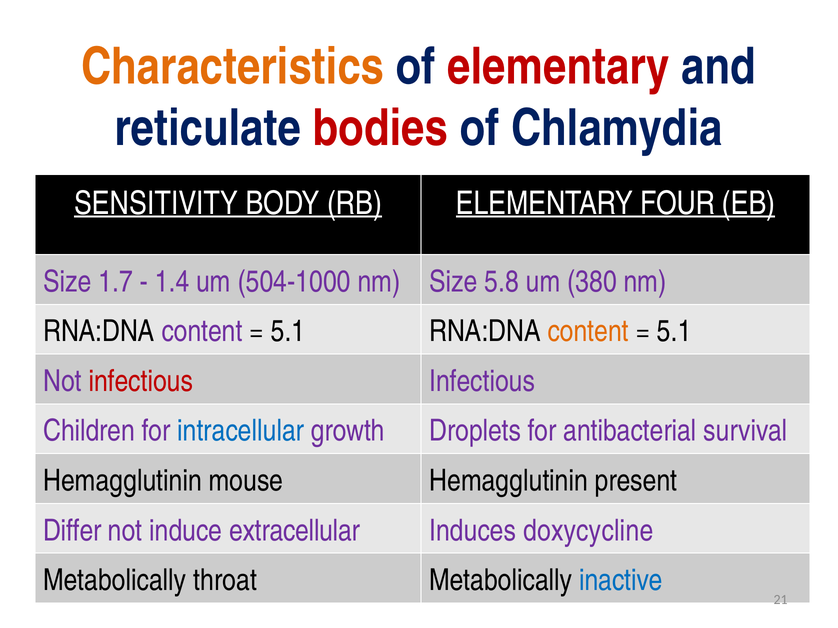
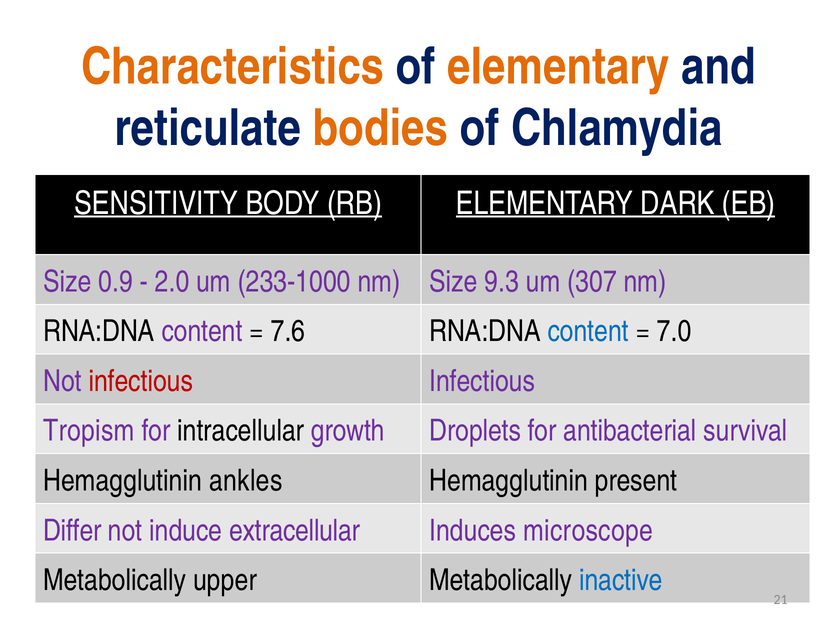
elementary colour: red -> orange (558, 67)
bodies colour: red -> orange (380, 129)
FOUR: FOUR -> DARK (678, 203)
1.7: 1.7 -> 0.9 (116, 282)
1.4: 1.4 -> 2.0 (172, 282)
504-1000: 504-1000 -> 233-1000 (294, 282)
5.8: 5.8 -> 9.3 (502, 282)
380: 380 -> 307 (592, 282)
5.1: 5.1 -> 7.6 (288, 332)
content colour: orange -> blue (588, 332)
5.1: 5.1 -> 7.0 (674, 332)
Children: Children -> Tropism (89, 431)
intracellular colour: blue -> black (241, 431)
mouse: mouse -> ankles (246, 481)
doxycycline: doxycycline -> microscope (588, 531)
throat: throat -> upper (225, 581)
